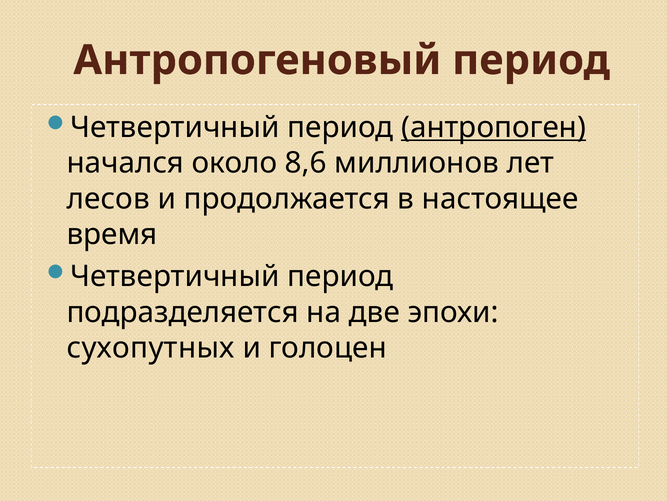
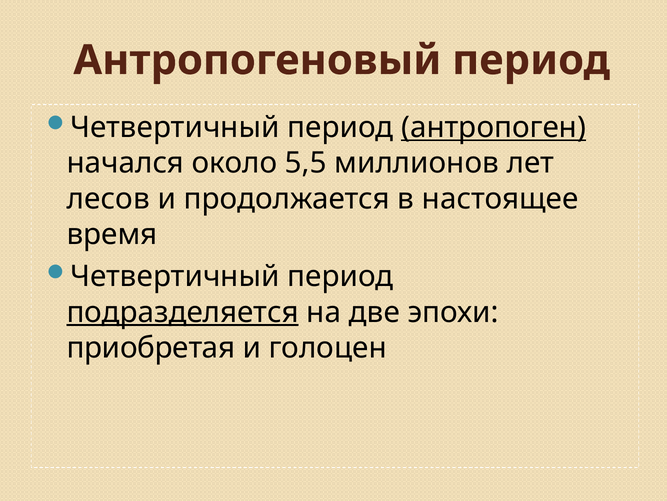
8,6: 8,6 -> 5,5 (306, 163)
подразделяется underline: none -> present (183, 312)
сухопутных: сухопутных -> приобретая (151, 347)
